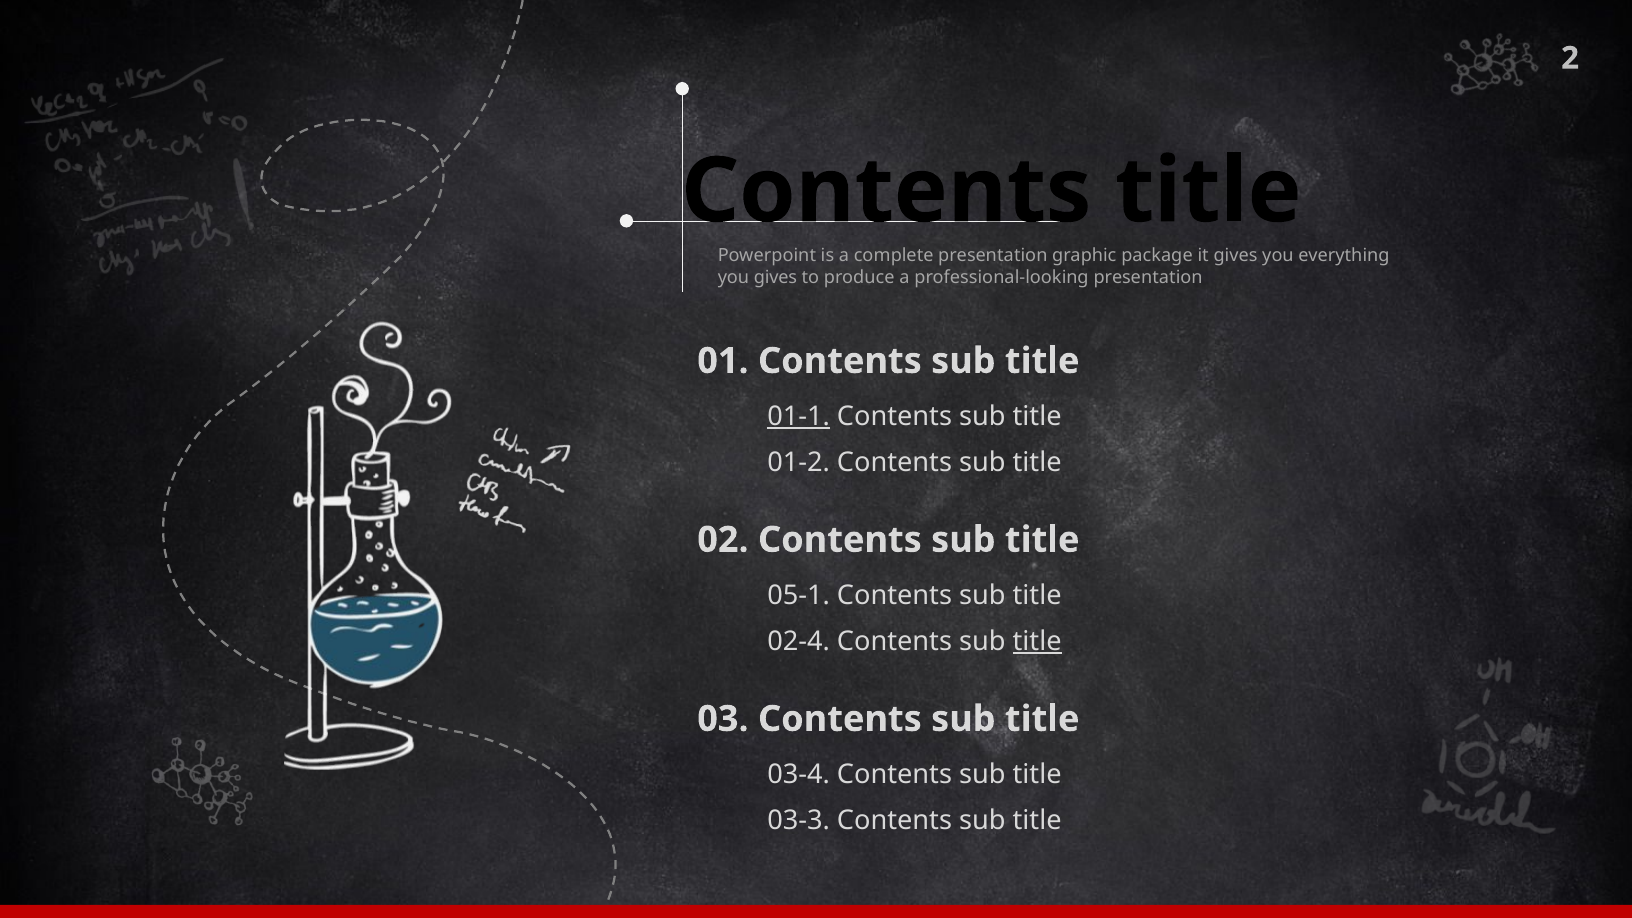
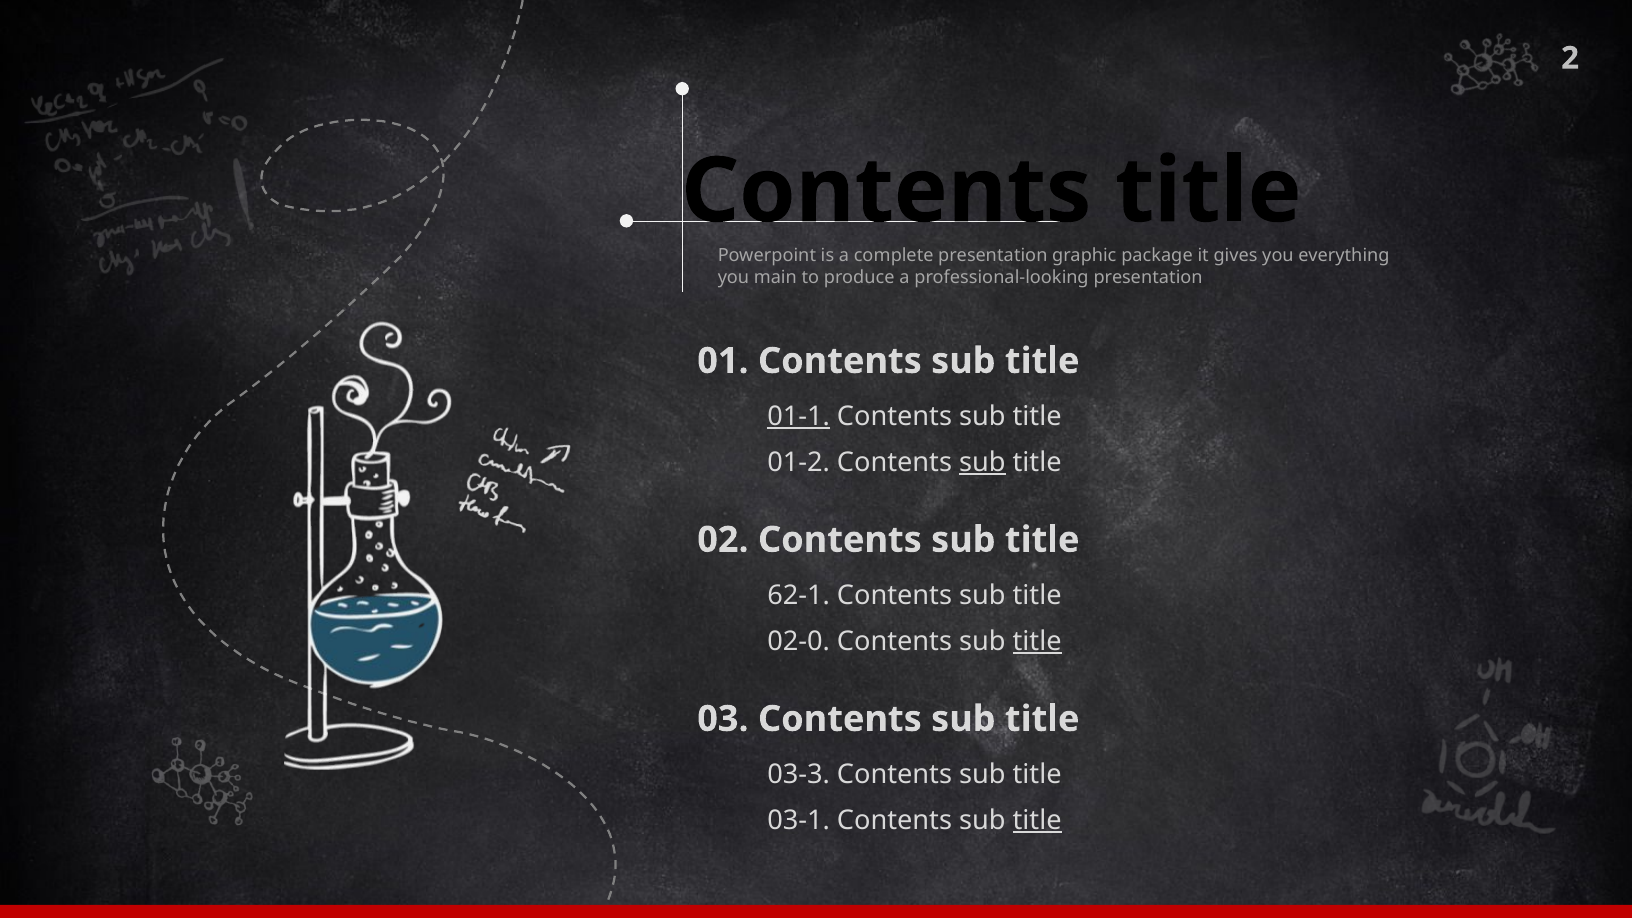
you gives: gives -> main (775, 278)
sub underline: none -> present (982, 462)
05-1: 05-1 -> 62-1 (799, 595)
02-4: 02-4 -> 02-0 (799, 641)
03-4: 03-4 -> 03-3 (799, 774)
03-3: 03-3 -> 03-1 (799, 820)
title underline: none -> present (1037, 820)
